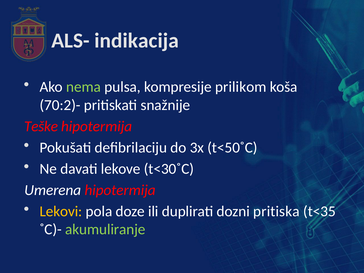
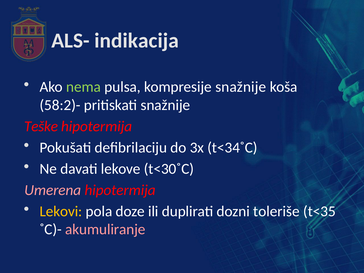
kompresije prilikom: prilikom -> snažnije (241, 87)
70:2)-: 70:2)- -> 58:2)- (60, 105)
t<50˚C: t<50˚C -> t<34˚C (232, 148)
Umerena colour: white -> pink (53, 190)
pritiska: pritiska -> toleriše (276, 211)
akumuliranje colour: light green -> pink (105, 229)
